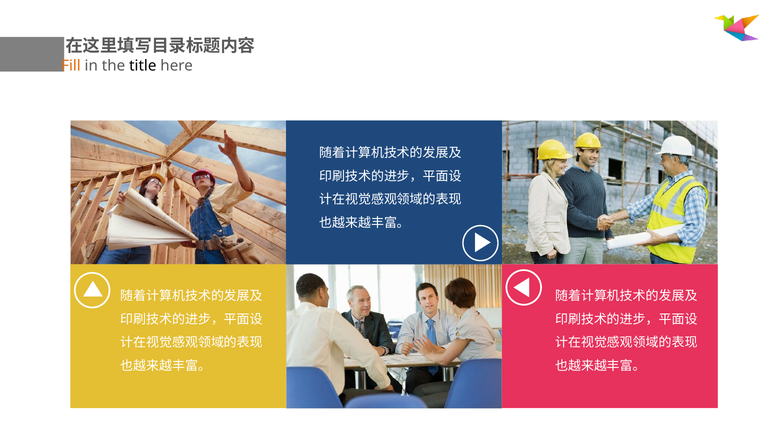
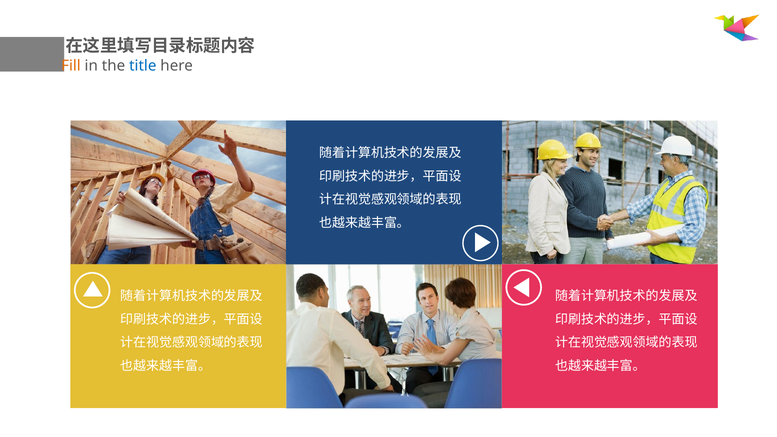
title colour: black -> blue (143, 66)
